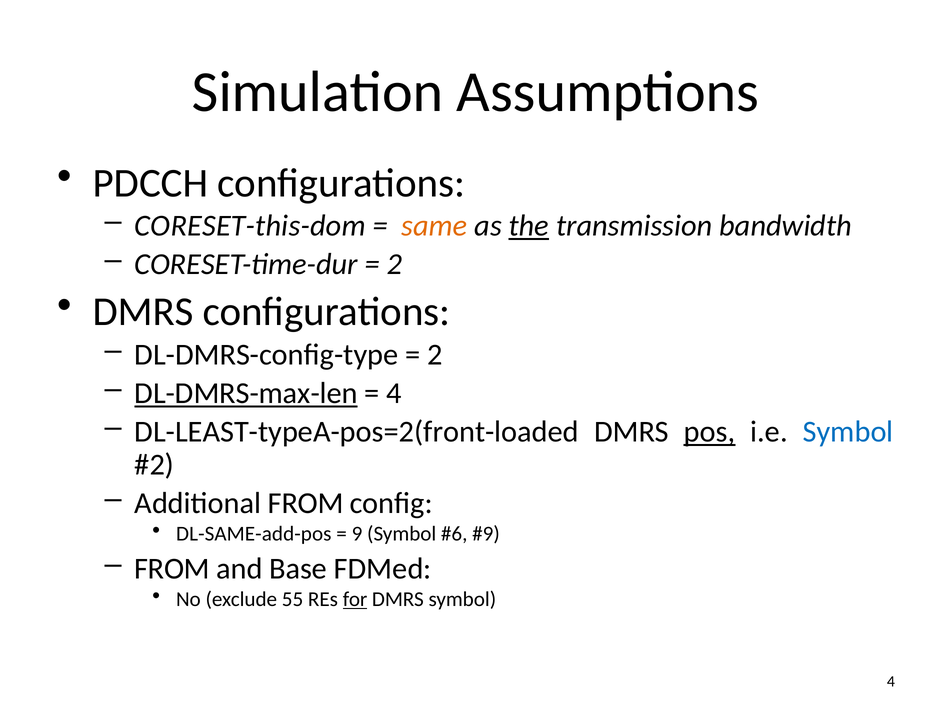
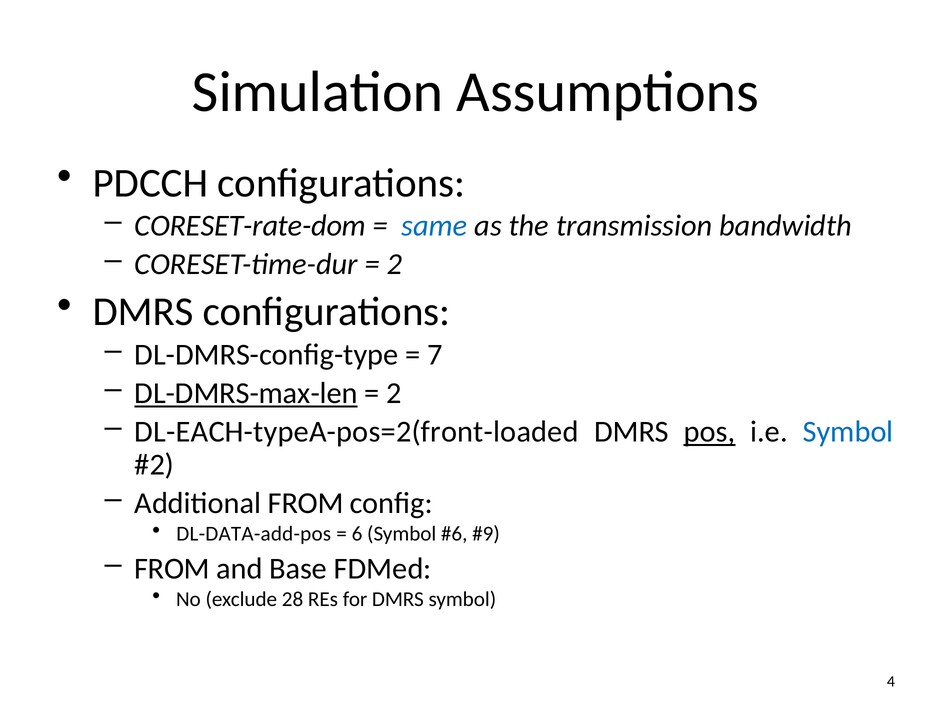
CORESET-this-dom: CORESET-this-dom -> CORESET-rate-dom (250, 226)
same colour: orange -> blue (434, 226)
the underline: present -> none (529, 226)
2: 2 -> 7 (435, 355)
4: 4 -> 2 (394, 393)
DL-LEAST-typeA-pos=2(front-loaded: DL-LEAST-typeA-pos=2(front-loaded -> DL-EACH-typeA-pos=2(front-loaded (357, 432)
DL-SAME-add-pos: DL-SAME-add-pos -> DL-DATA-add-pos (254, 534)
9: 9 -> 6 (357, 534)
55: 55 -> 28 (293, 599)
for underline: present -> none (355, 599)
